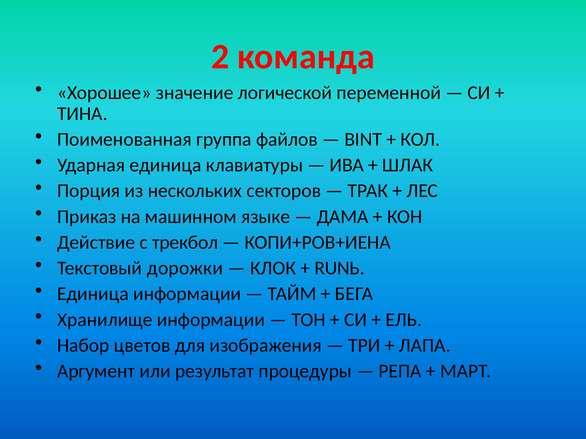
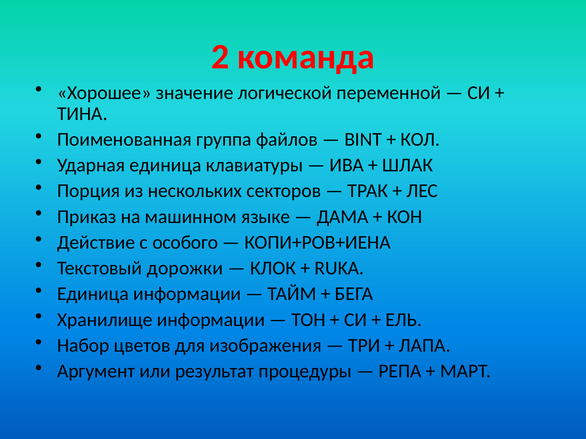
трекбол: трекбол -> особого (185, 243)
RUNЬ: RUNЬ -> RUKA (339, 268)
